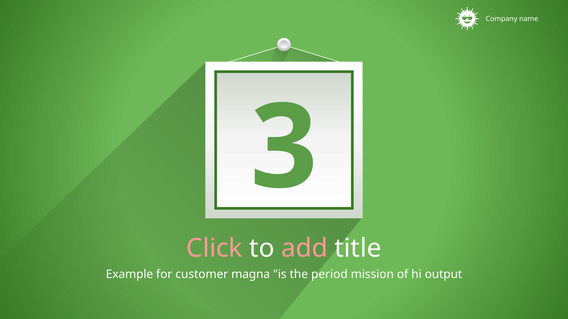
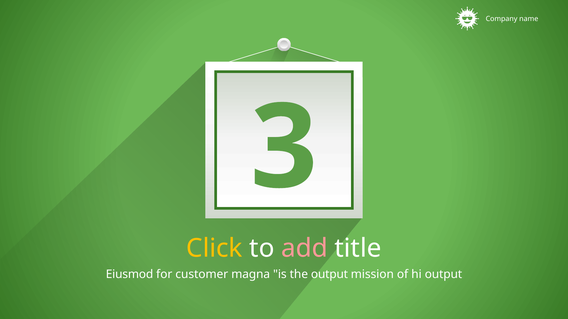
Click colour: pink -> yellow (214, 249)
Example: Example -> Eiusmod (129, 275)
the period: period -> output (329, 275)
